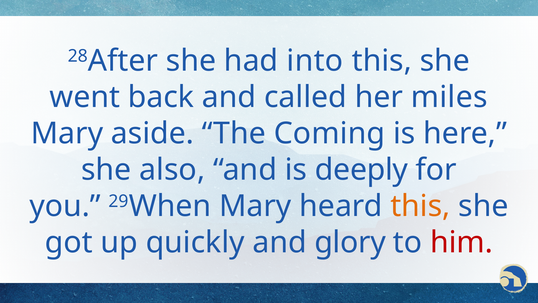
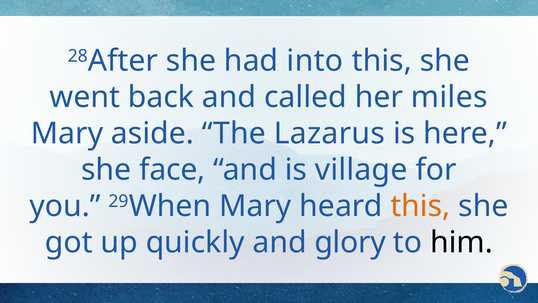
Coming: Coming -> Lazarus (329, 133)
also: also -> face (172, 170)
deeply: deeply -> village (361, 170)
him colour: red -> black (462, 242)
